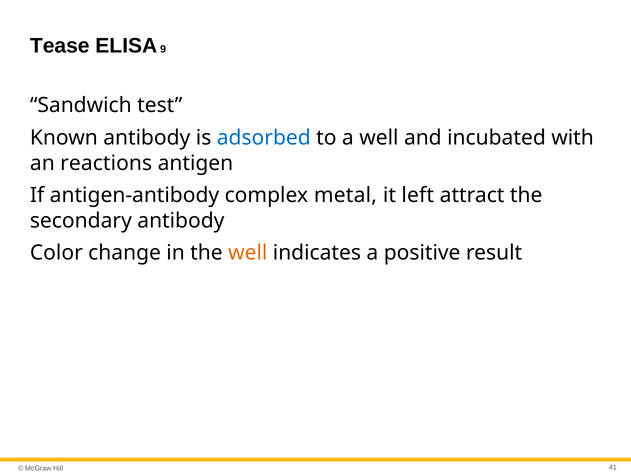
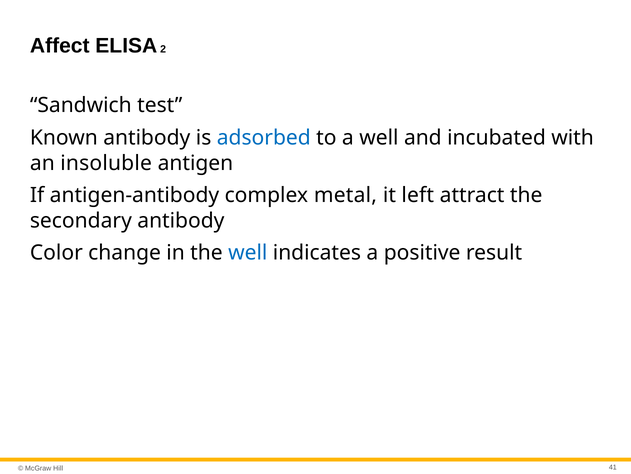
Tease: Tease -> Affect (60, 46)
9: 9 -> 2 (163, 49)
reactions: reactions -> insoluble (106, 163)
well colour: orange -> blue (248, 253)
